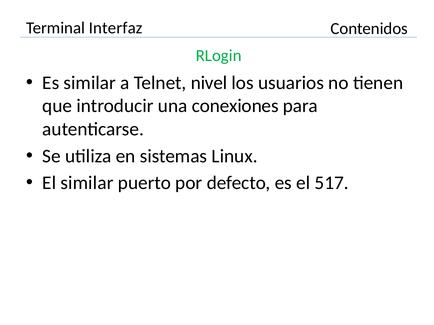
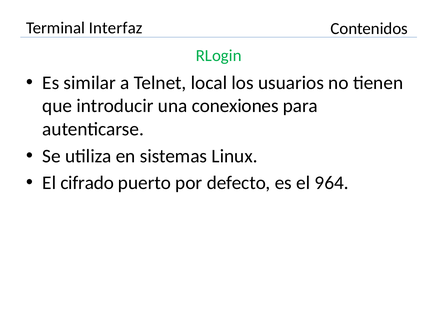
nivel: nivel -> local (209, 83)
El similar: similar -> cifrado (87, 183)
517: 517 -> 964 (332, 183)
